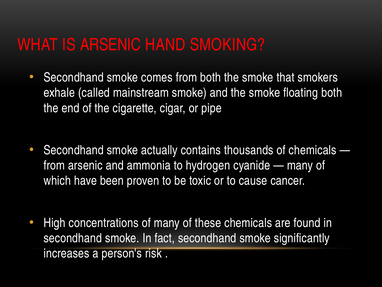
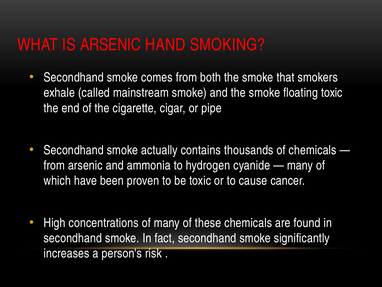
floating both: both -> toxic (332, 93)
